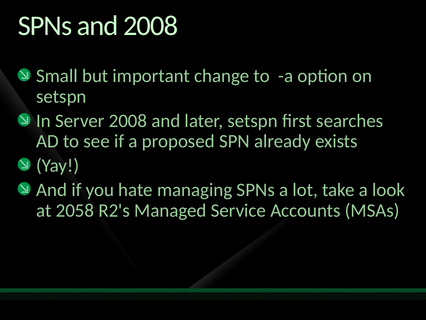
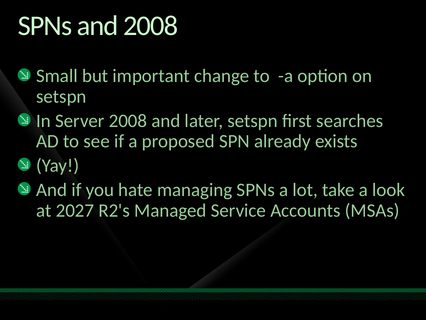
2058: 2058 -> 2027 (75, 210)
